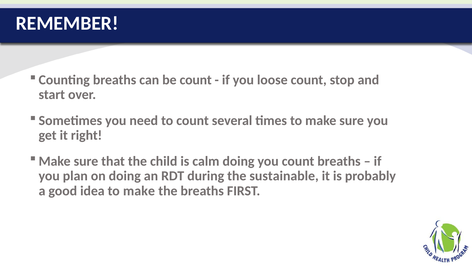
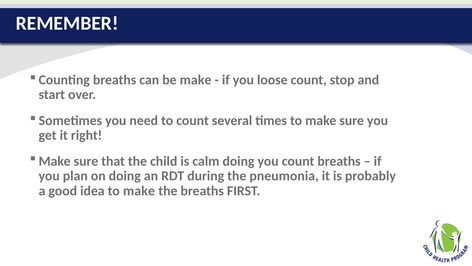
be count: count -> make (196, 80)
sustainable: sustainable -> pneumonia (284, 176)
